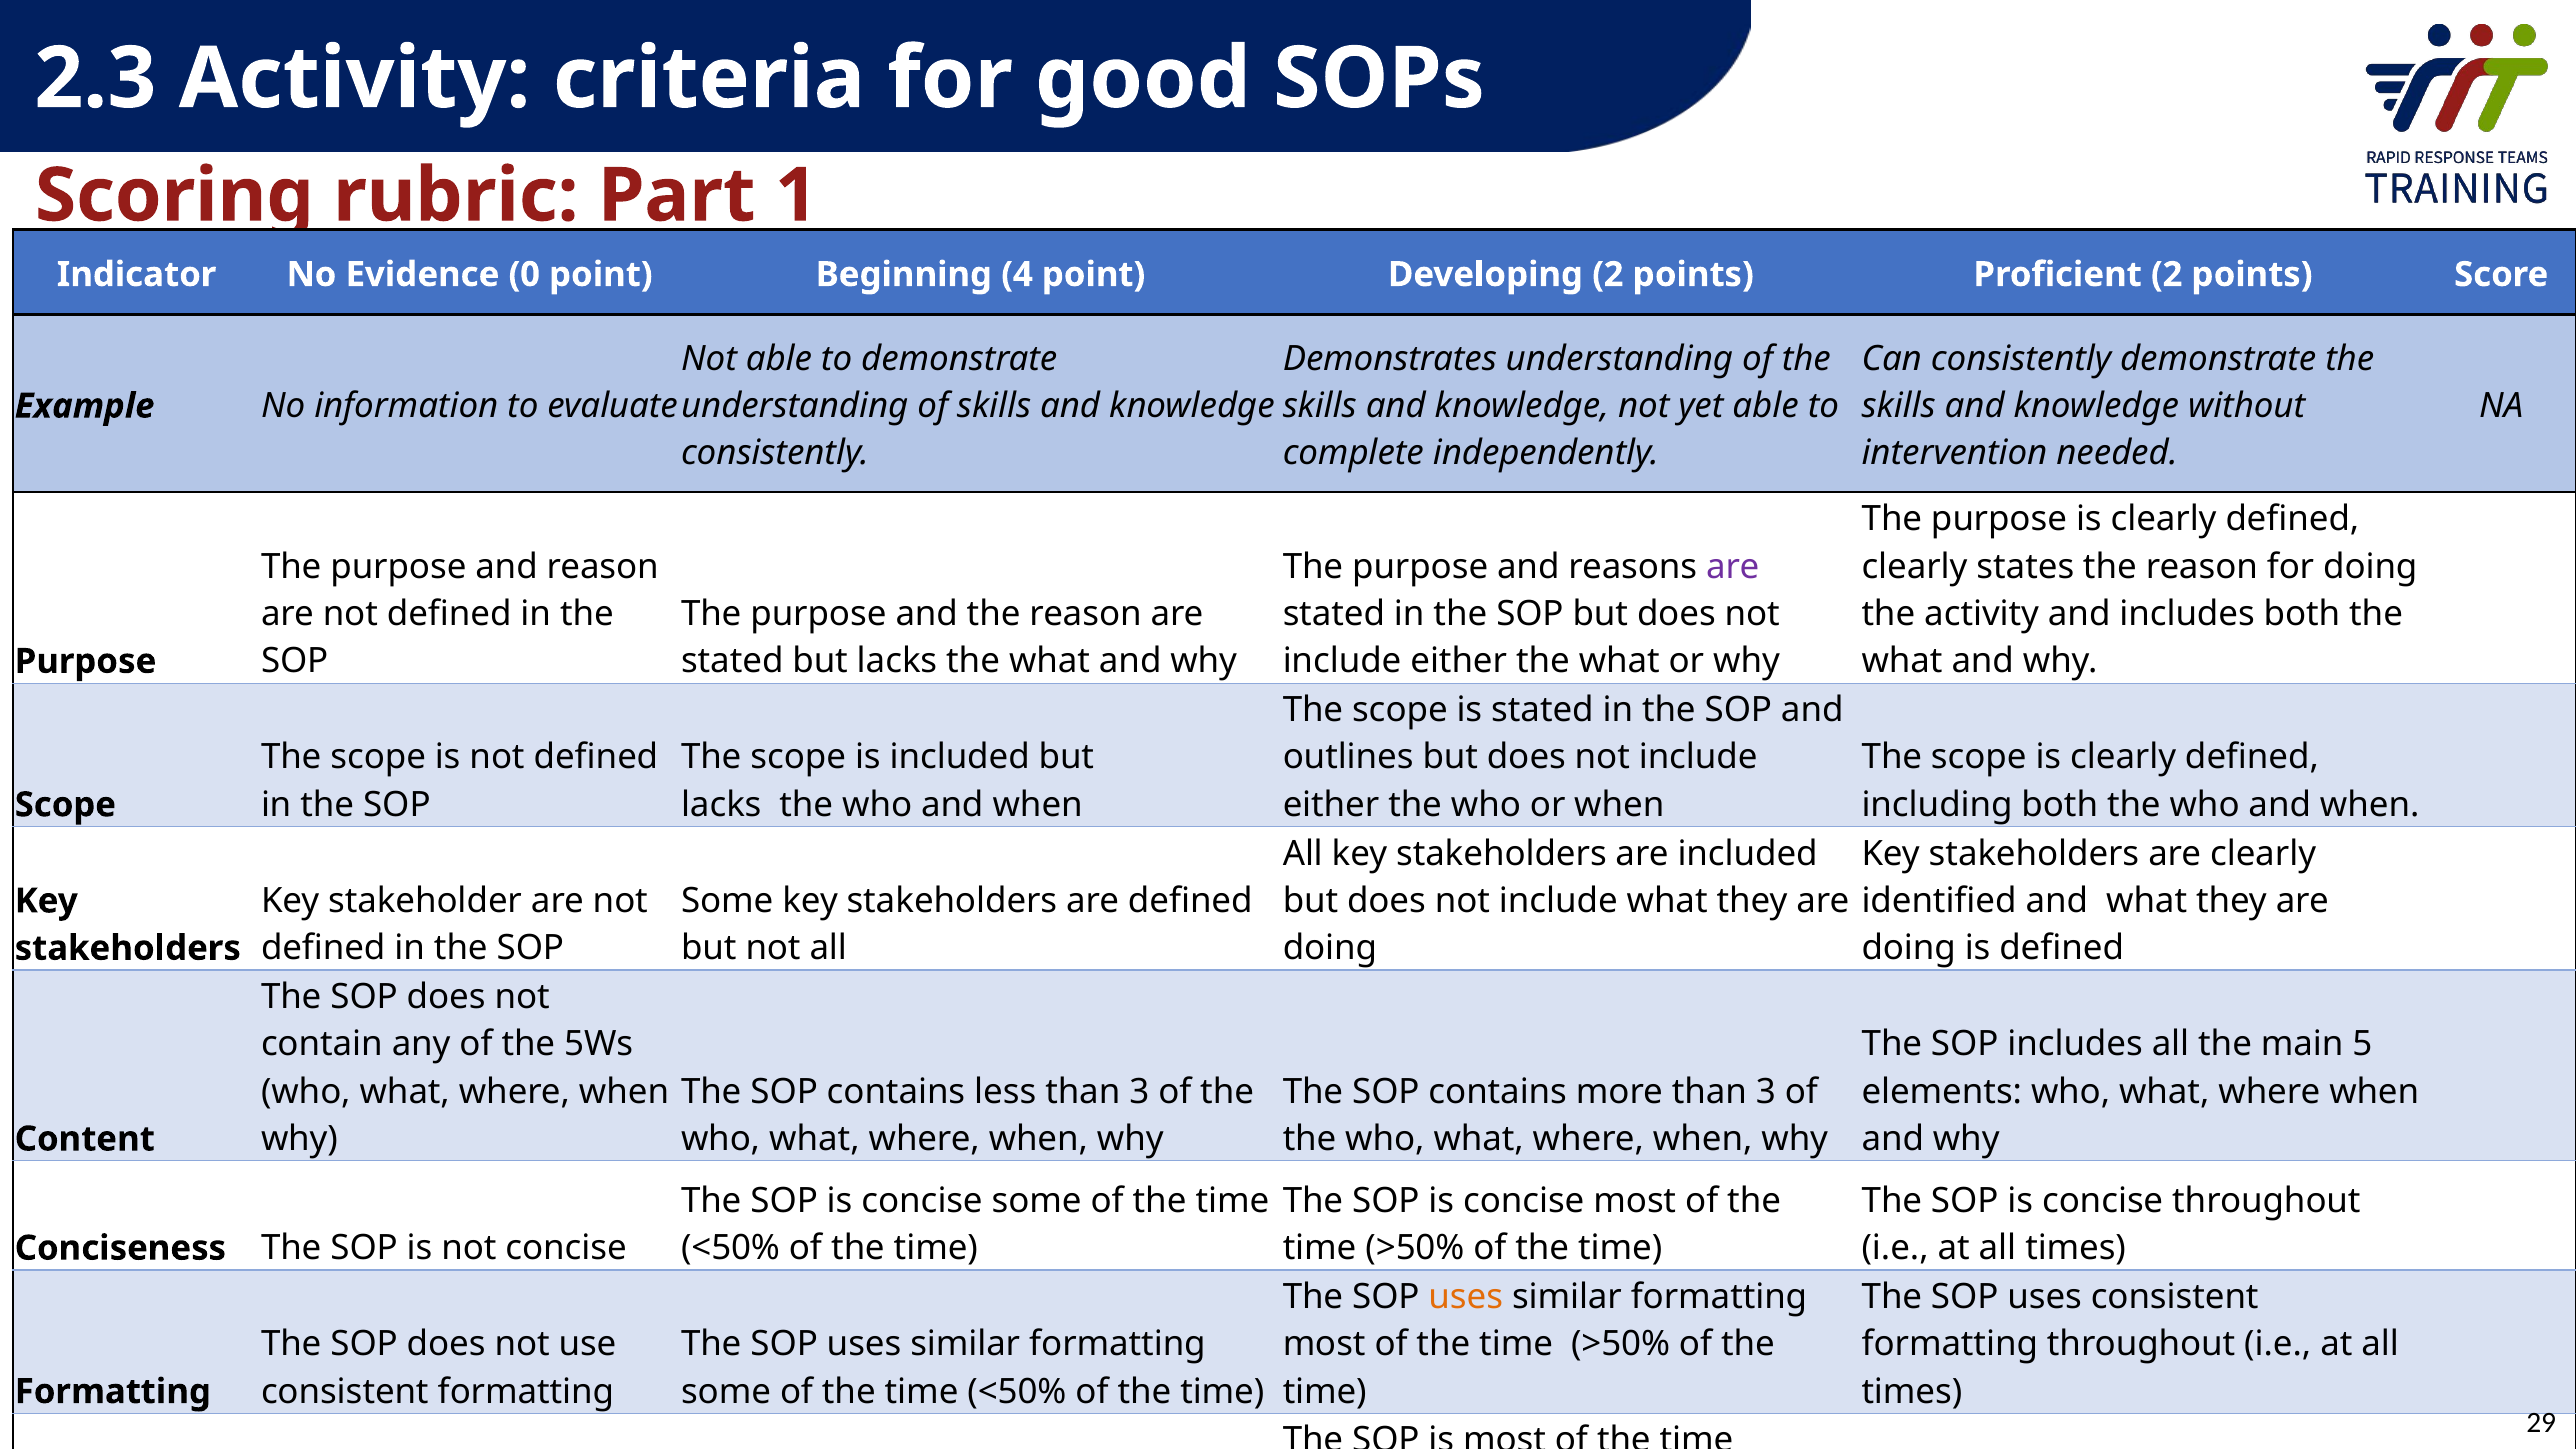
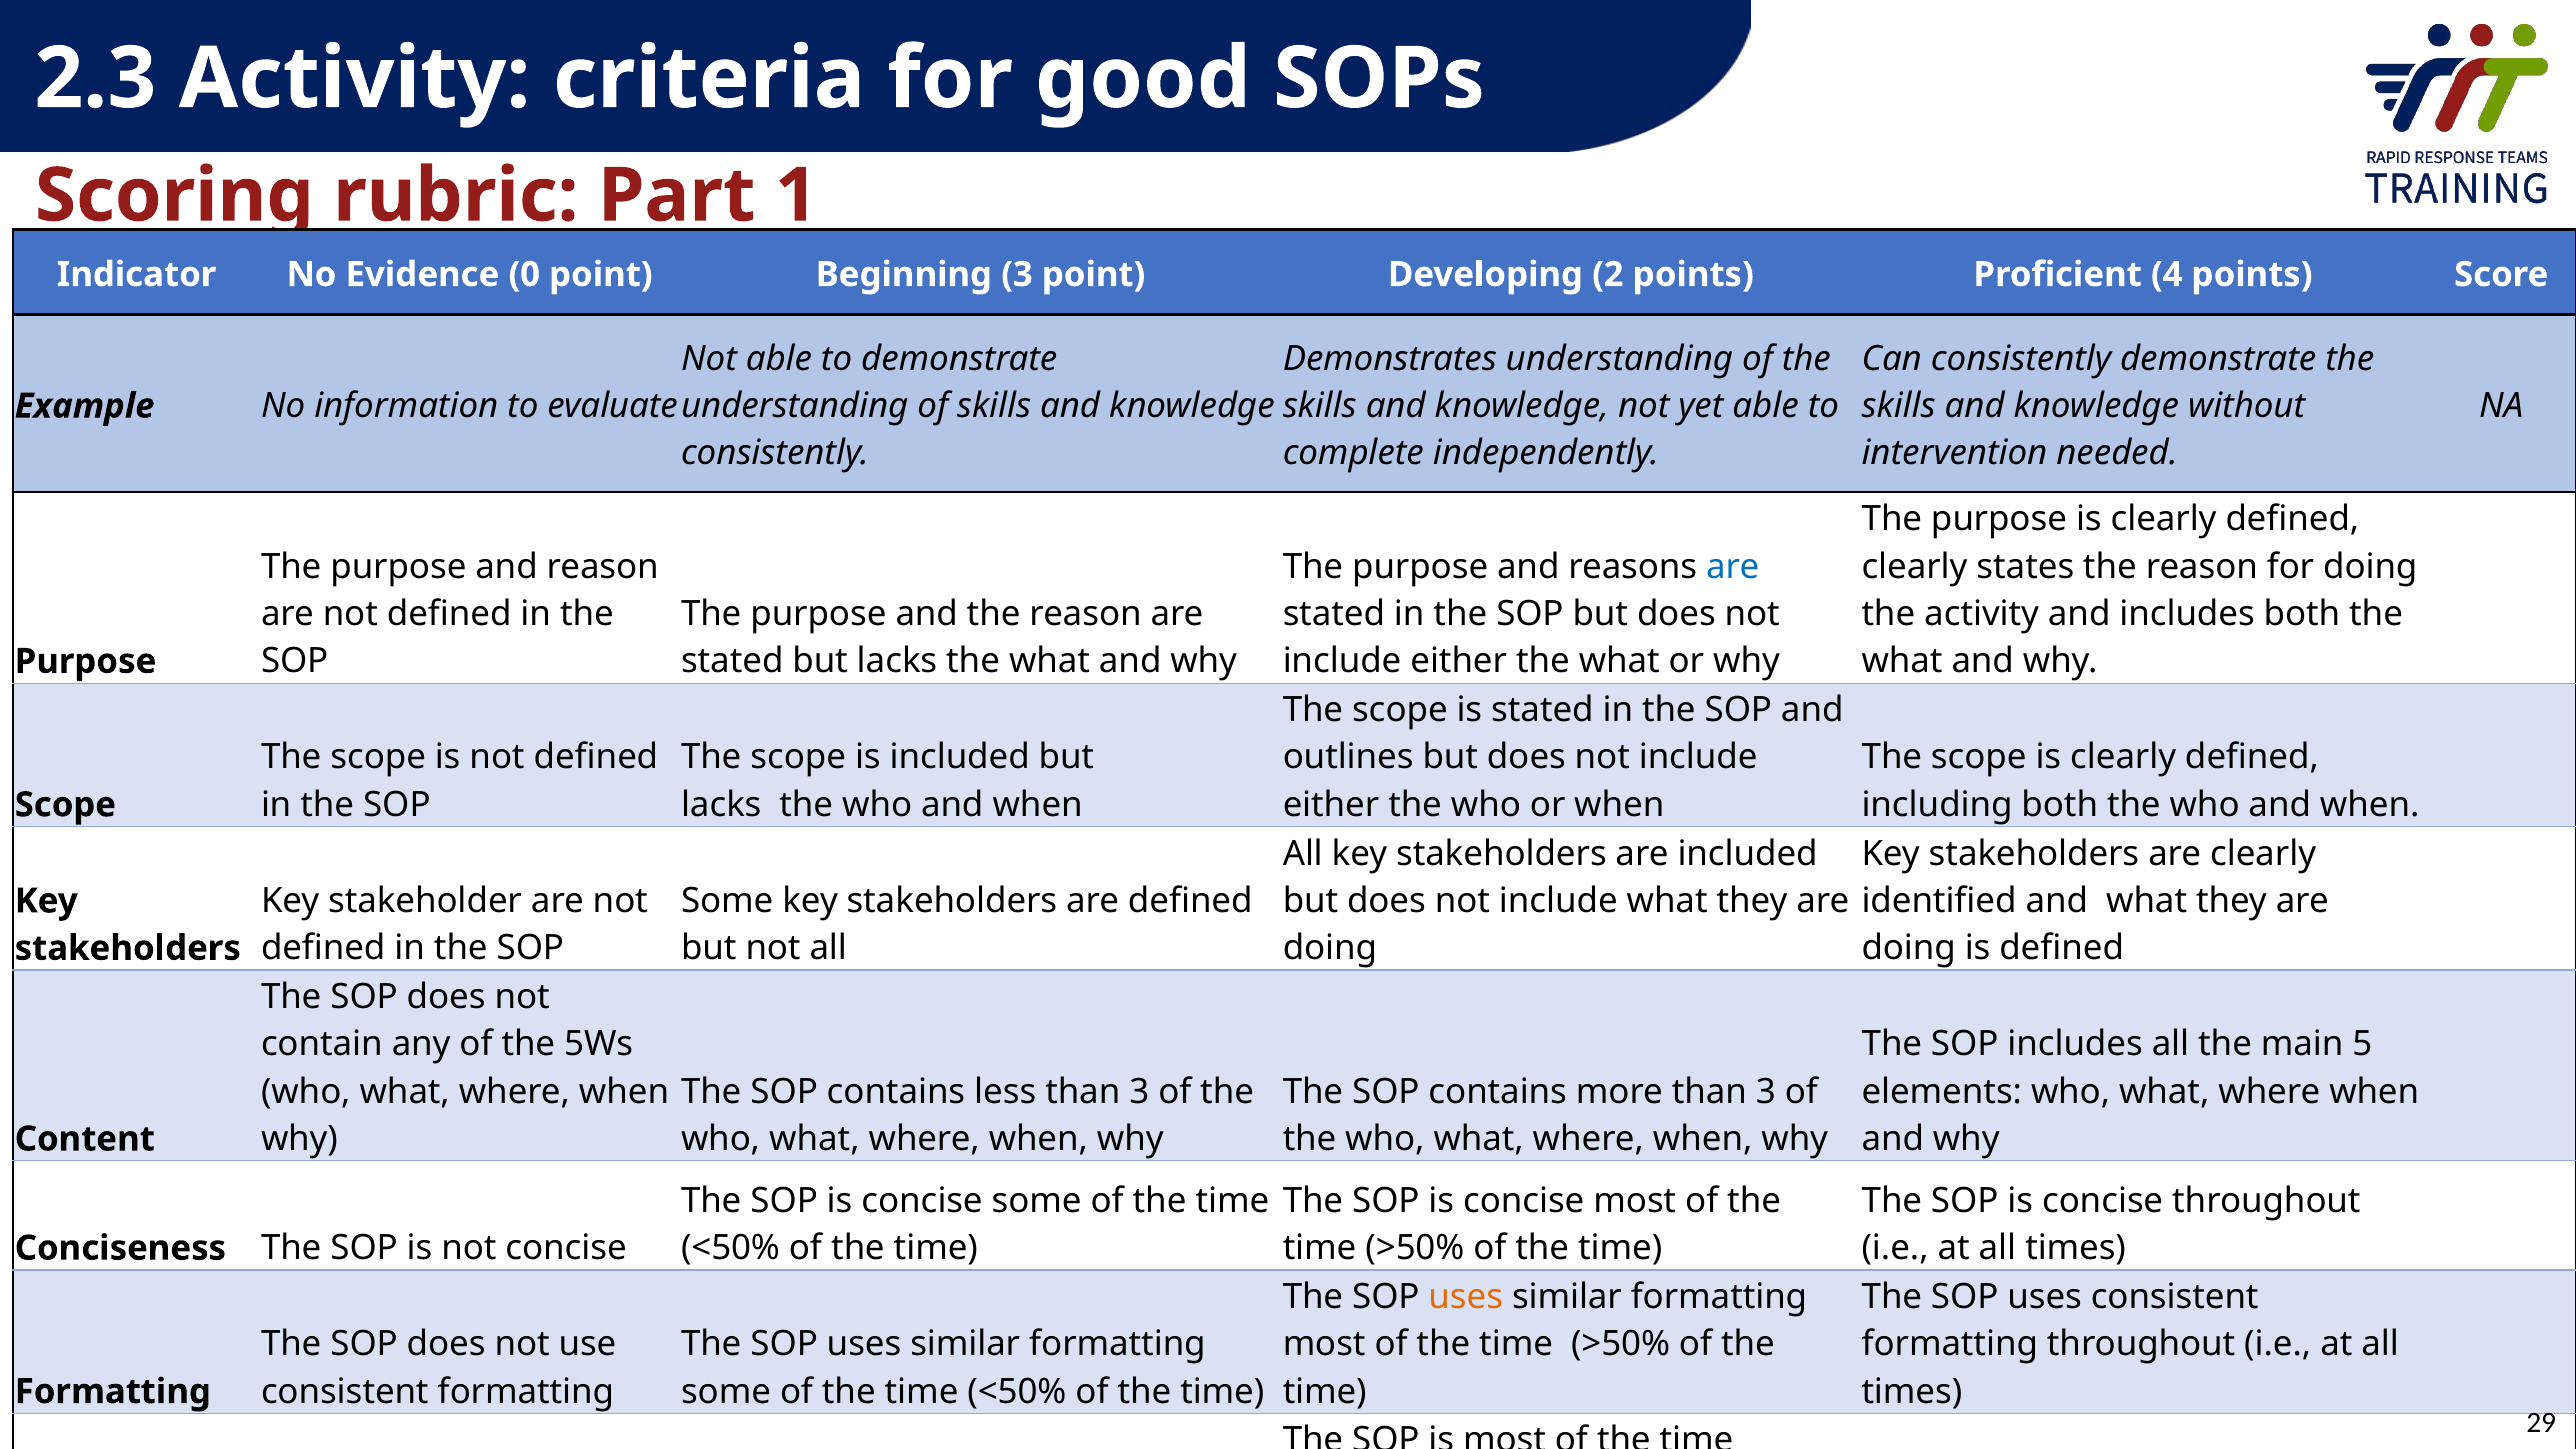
Beginning 4: 4 -> 3 (1017, 275)
Proficient 2: 2 -> 4 (2167, 275)
are colour: purple -> blue (1733, 567)
